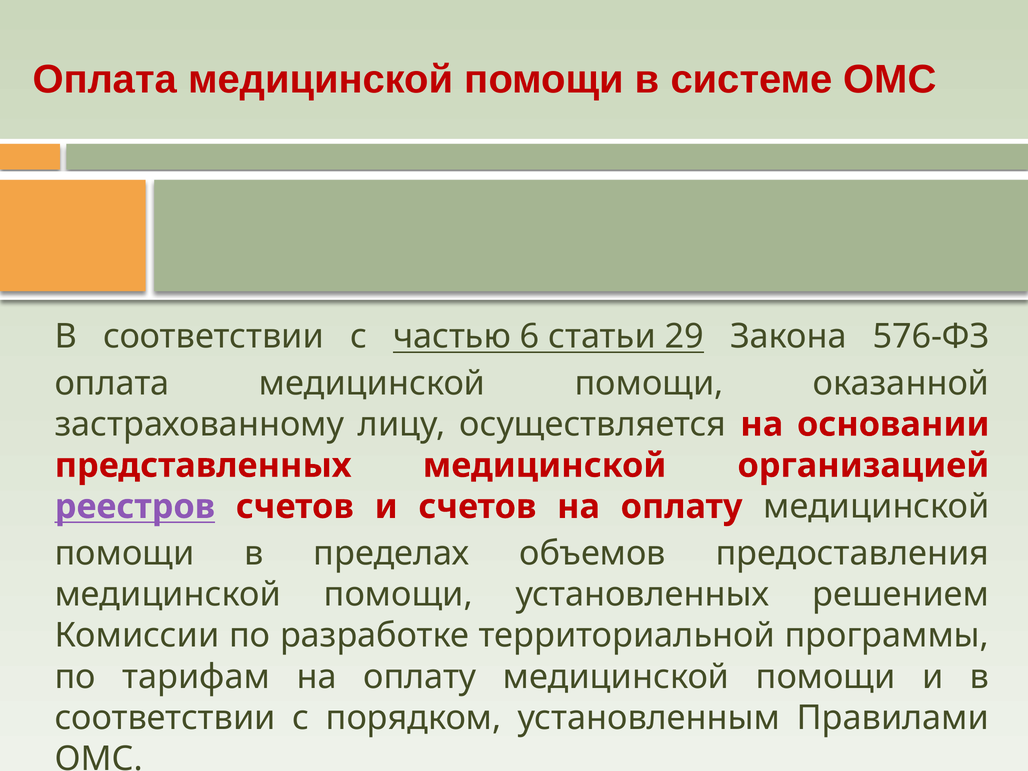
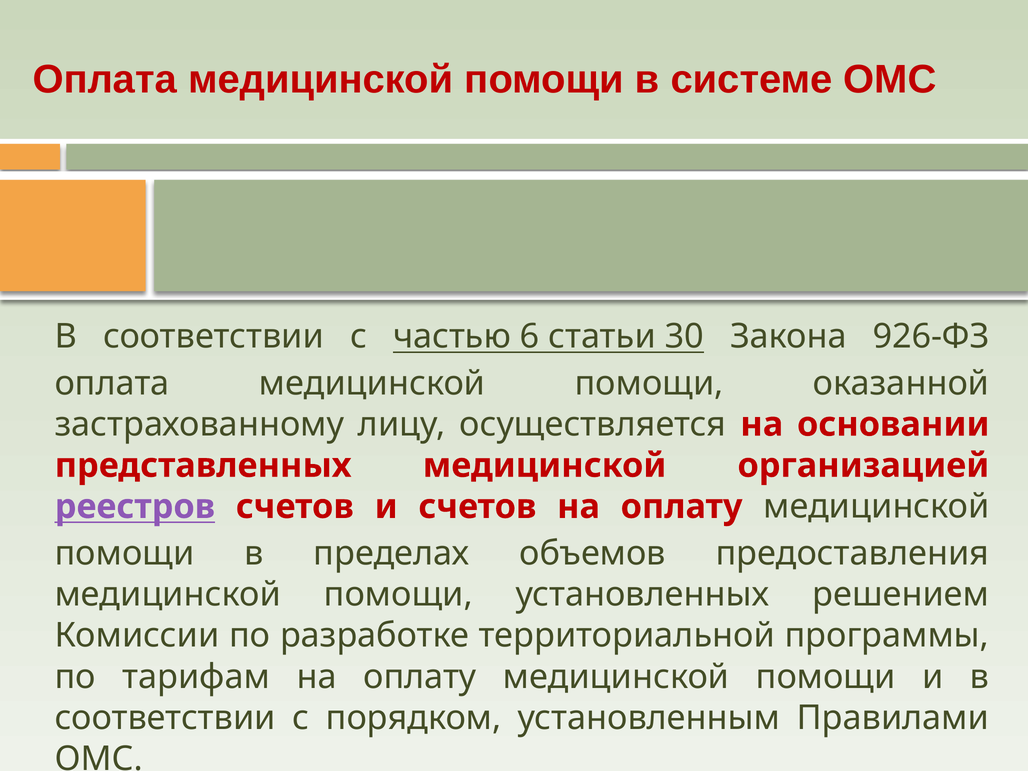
29: 29 -> 30 (684, 337)
576-ФЗ: 576-ФЗ -> 926-ФЗ (931, 337)
